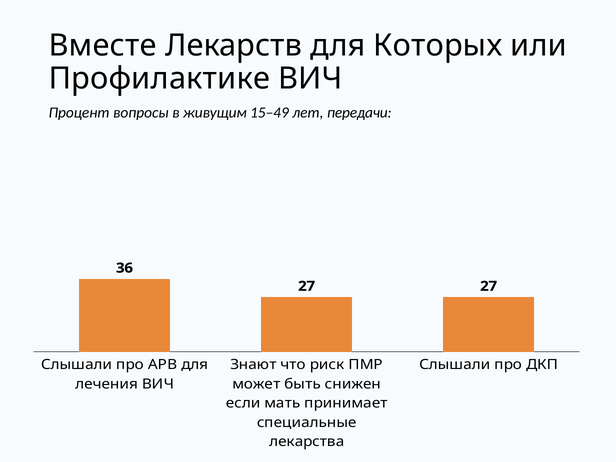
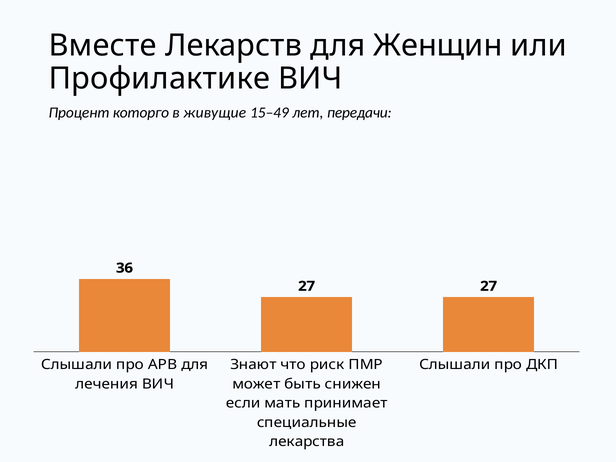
Которых: Которых -> Женщин (438, 45)
вопросы: вопросы -> которго (141, 113)
живущим: живущим -> живущие (215, 113)
